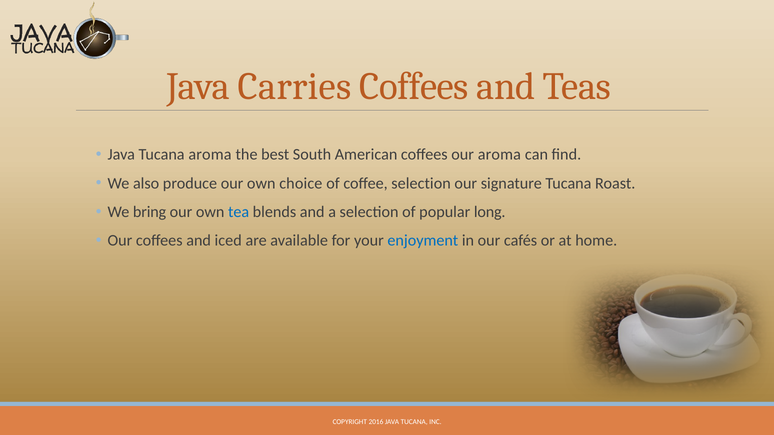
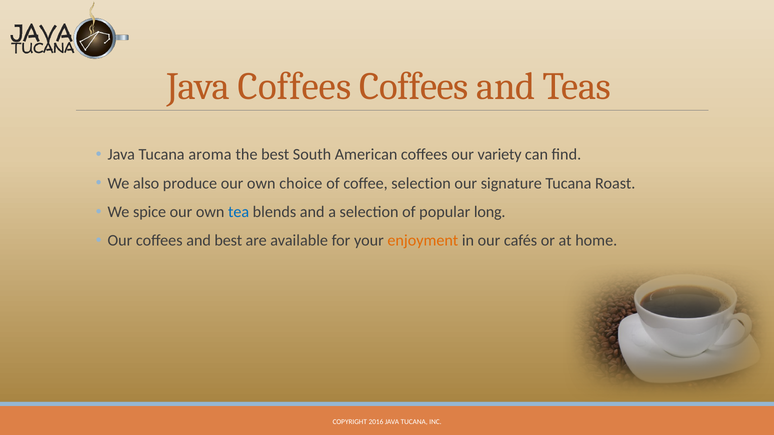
Java Carries: Carries -> Coffees (295, 87)
our aroma: aroma -> variety (500, 155)
bring: bring -> spice (150, 212)
and iced: iced -> best (228, 241)
enjoyment colour: blue -> orange (423, 241)
